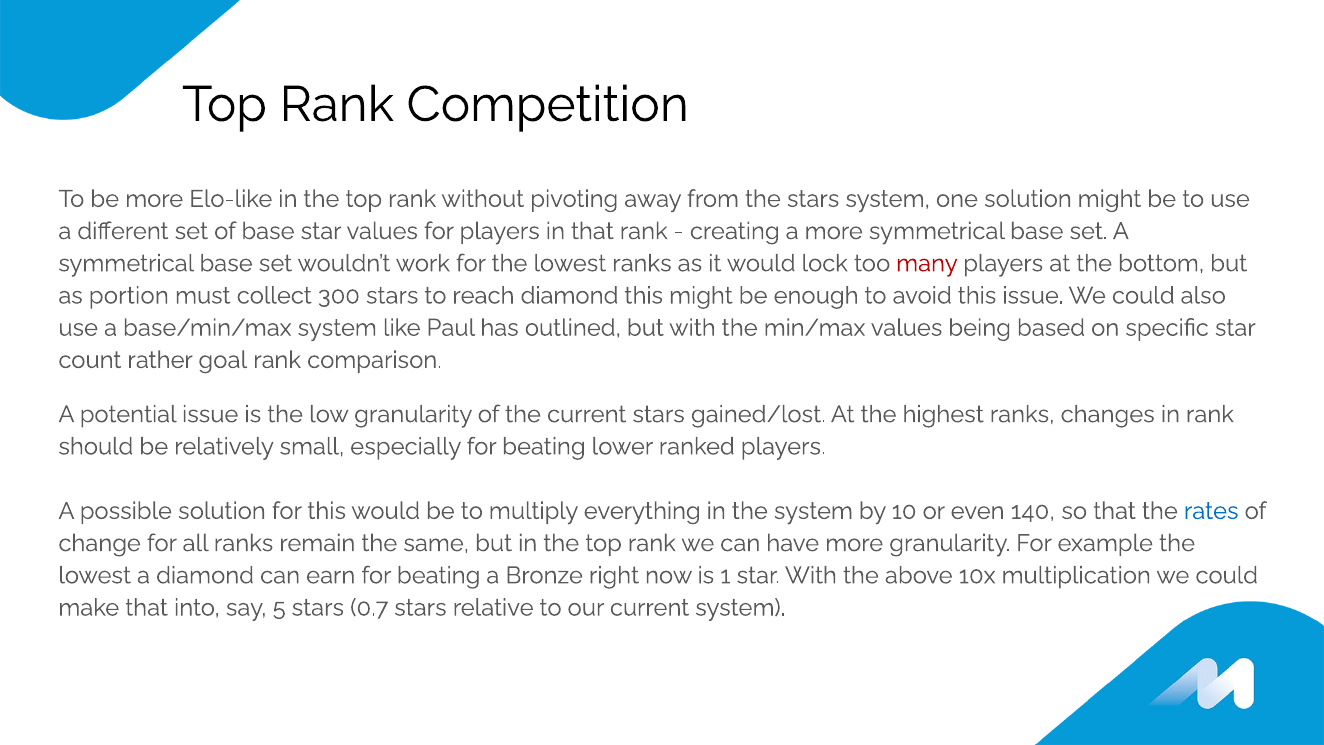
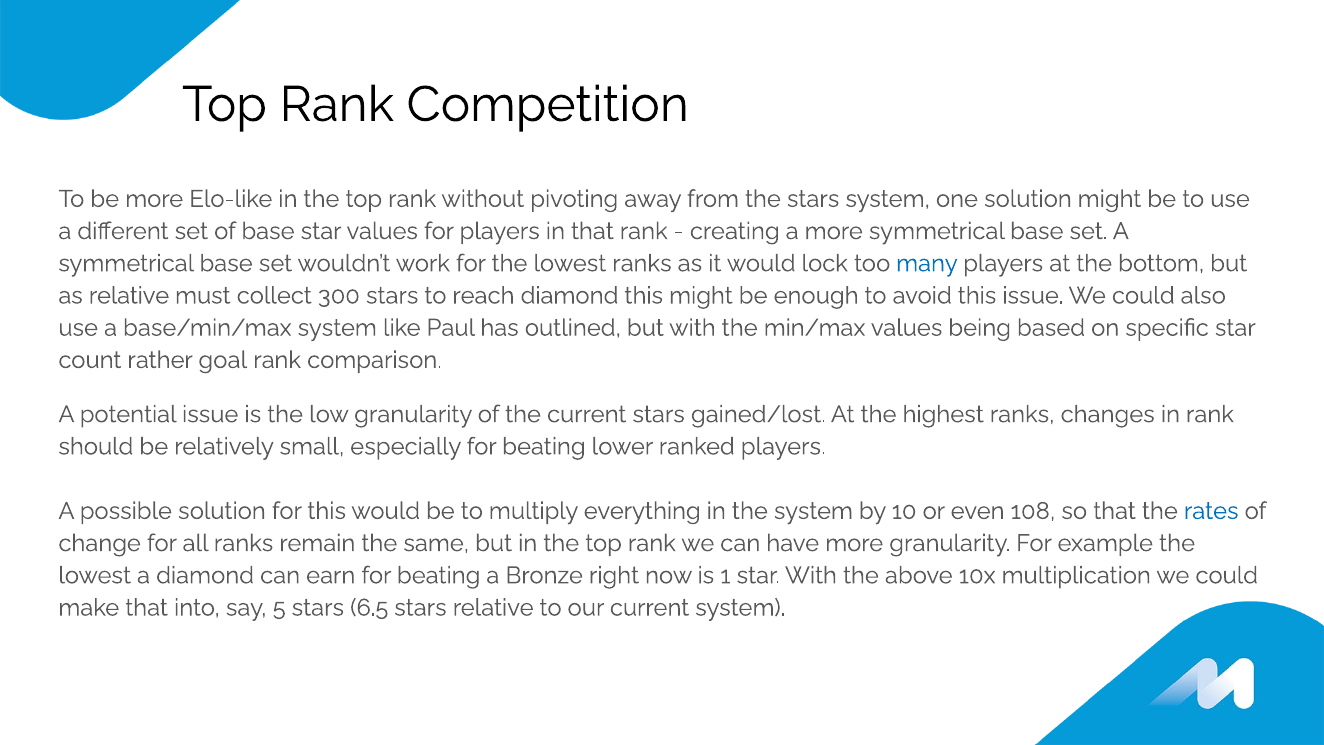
many colour: red -> blue (927, 263)
as portion: portion -> relative (129, 296)
140: 140 -> 108 (1033, 511)
0.7: 0.7 -> 6.5 (369, 608)
